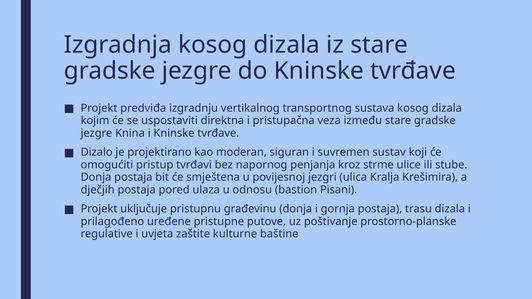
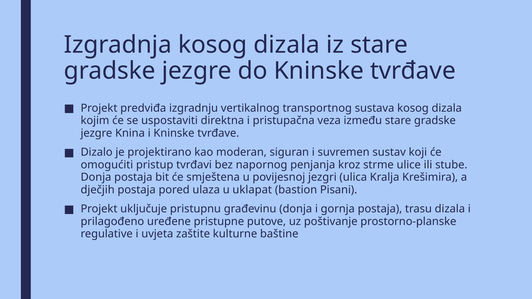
odnosu: odnosu -> uklapat (252, 190)
